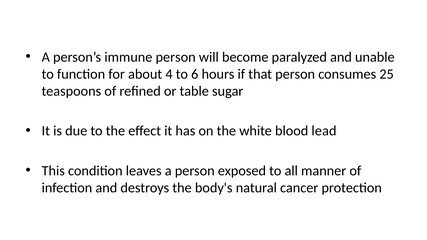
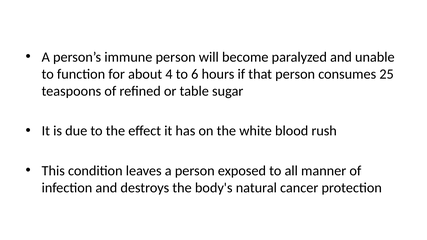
lead: lead -> rush (324, 131)
